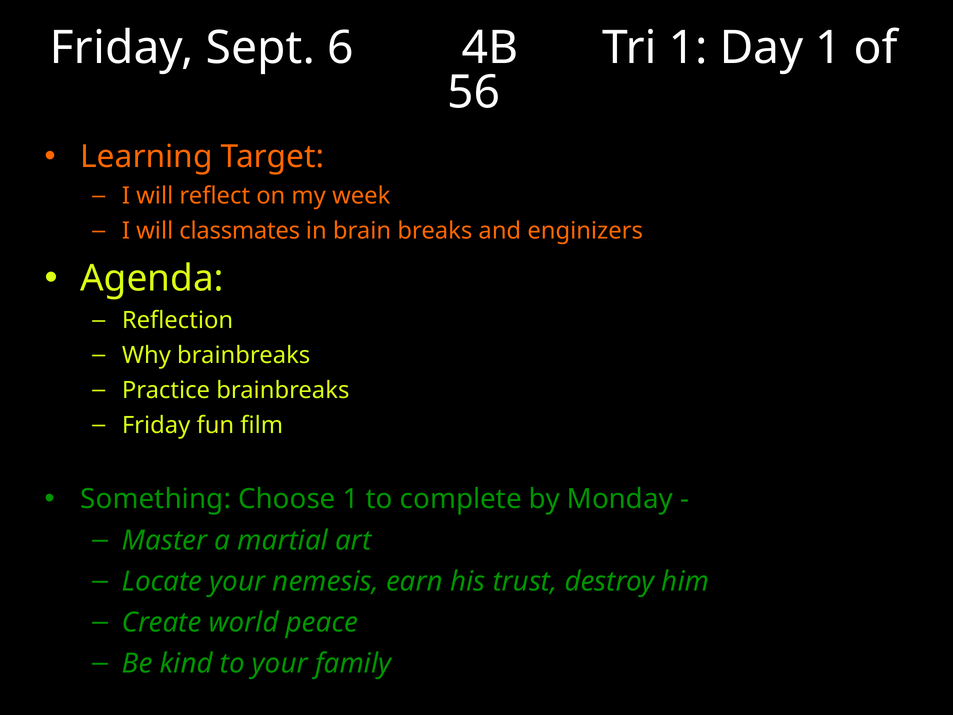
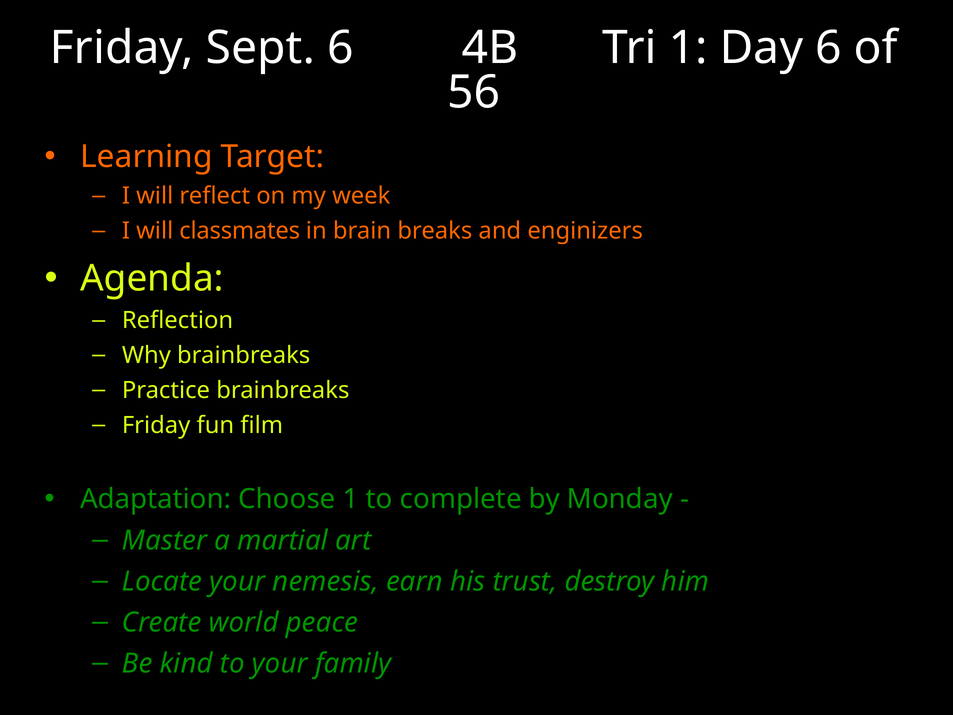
Day 1: 1 -> 6 (828, 48)
Something: Something -> Adaptation (156, 499)
